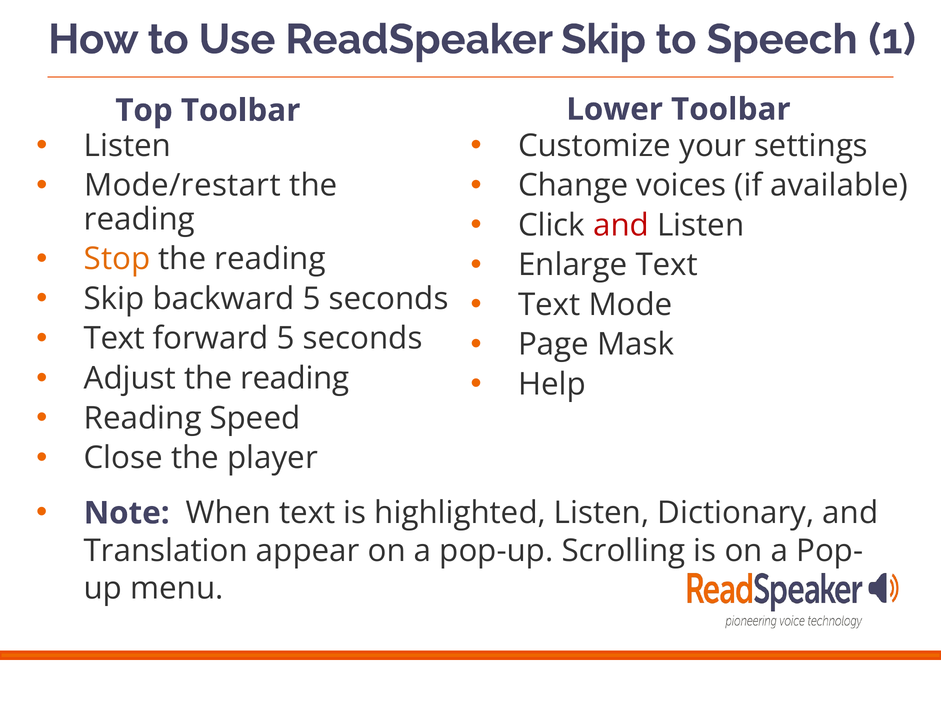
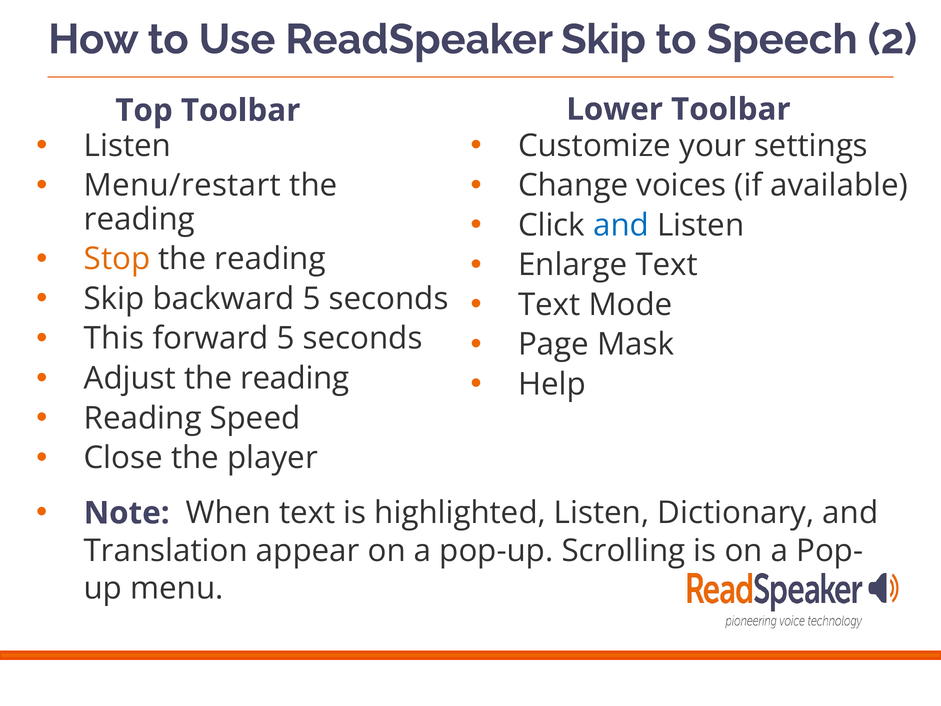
1: 1 -> 2 (892, 40)
Mode/restart: Mode/restart -> Menu/restart (182, 185)
and colour: red -> blue (621, 225)
Text: Text -> This (114, 339)
